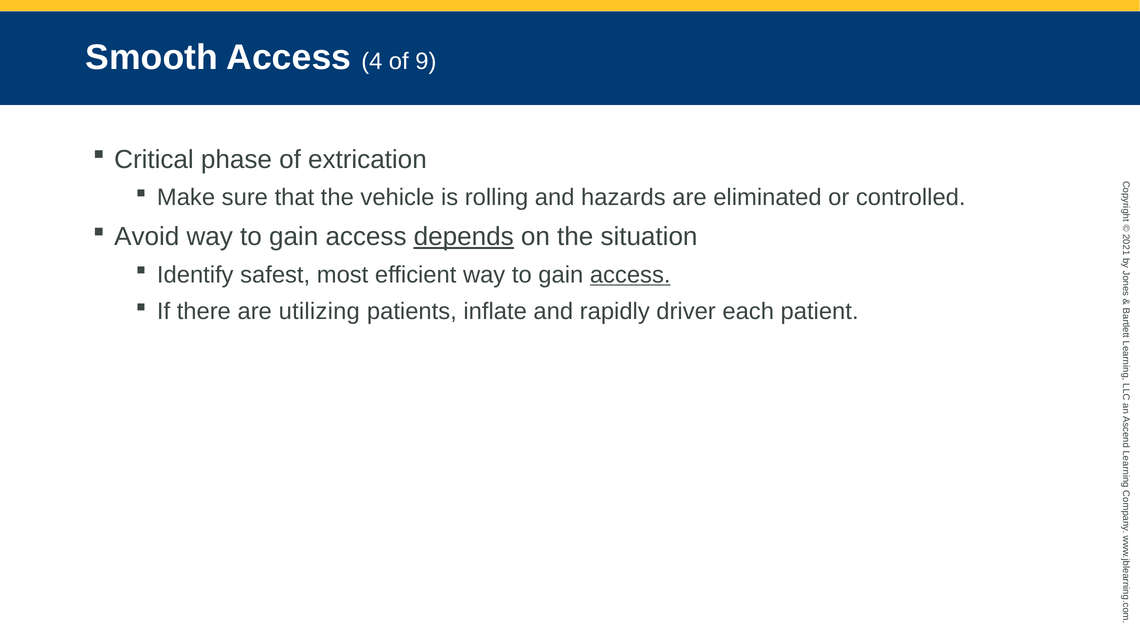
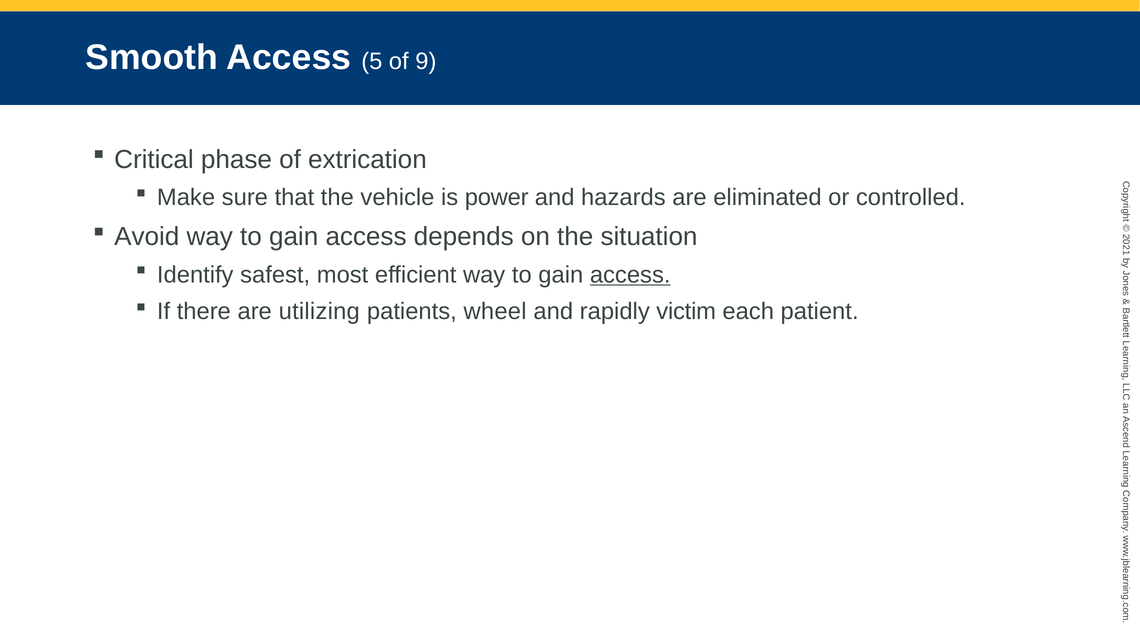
4: 4 -> 5 (372, 61)
rolling: rolling -> power (497, 198)
depends underline: present -> none (464, 237)
inflate: inflate -> wheel (495, 312)
driver: driver -> victim (686, 312)
